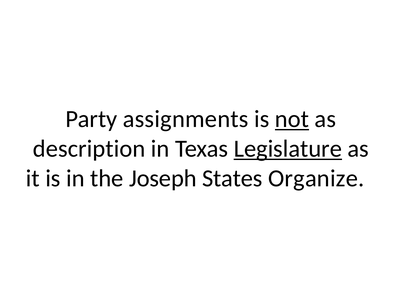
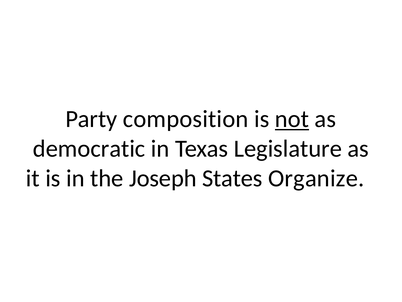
assignments: assignments -> composition (186, 119)
description: description -> democratic (89, 148)
Legislature underline: present -> none (288, 148)
